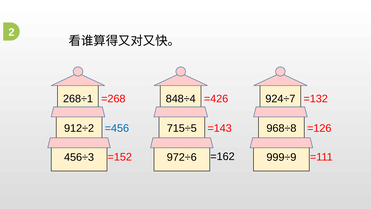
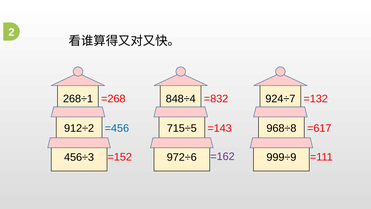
=426: =426 -> =832 (216, 99)
=126: =126 -> =617 (319, 128)
=162 colour: black -> purple (222, 156)
